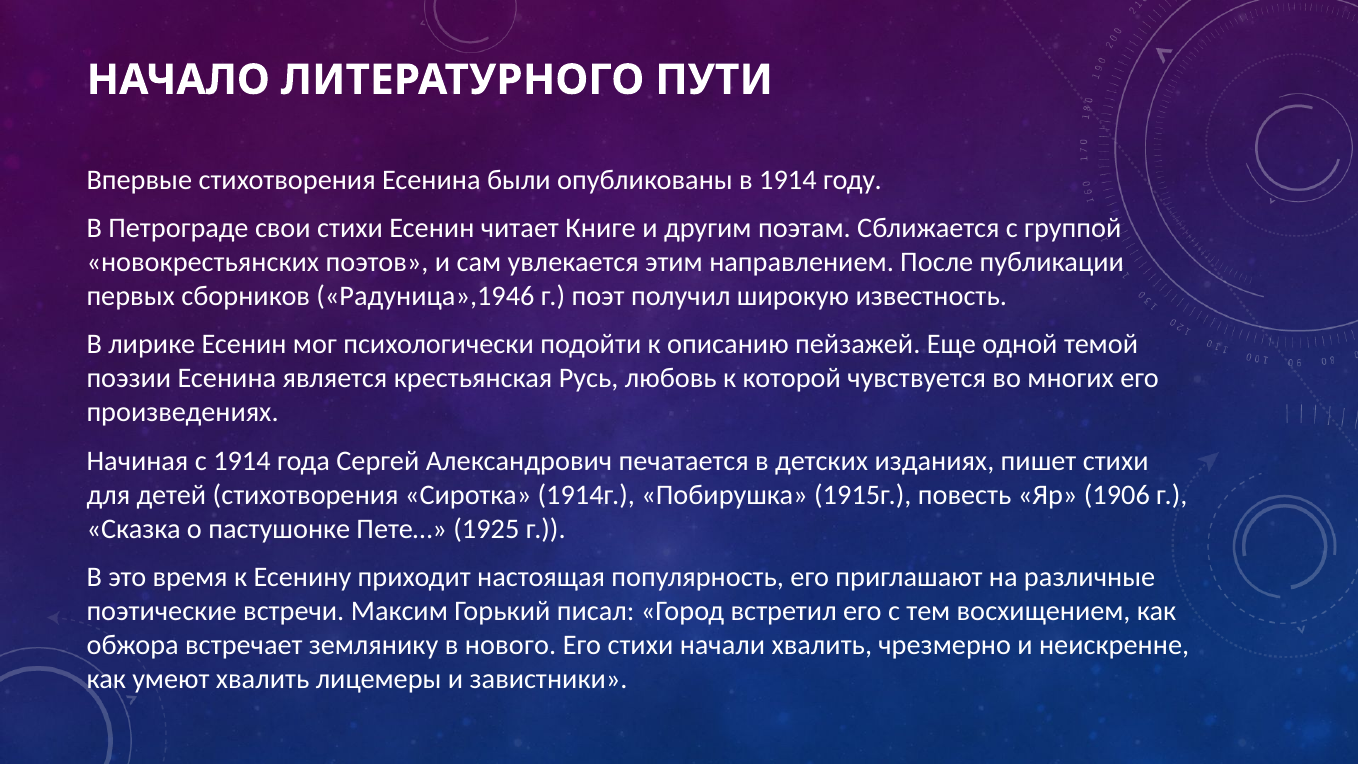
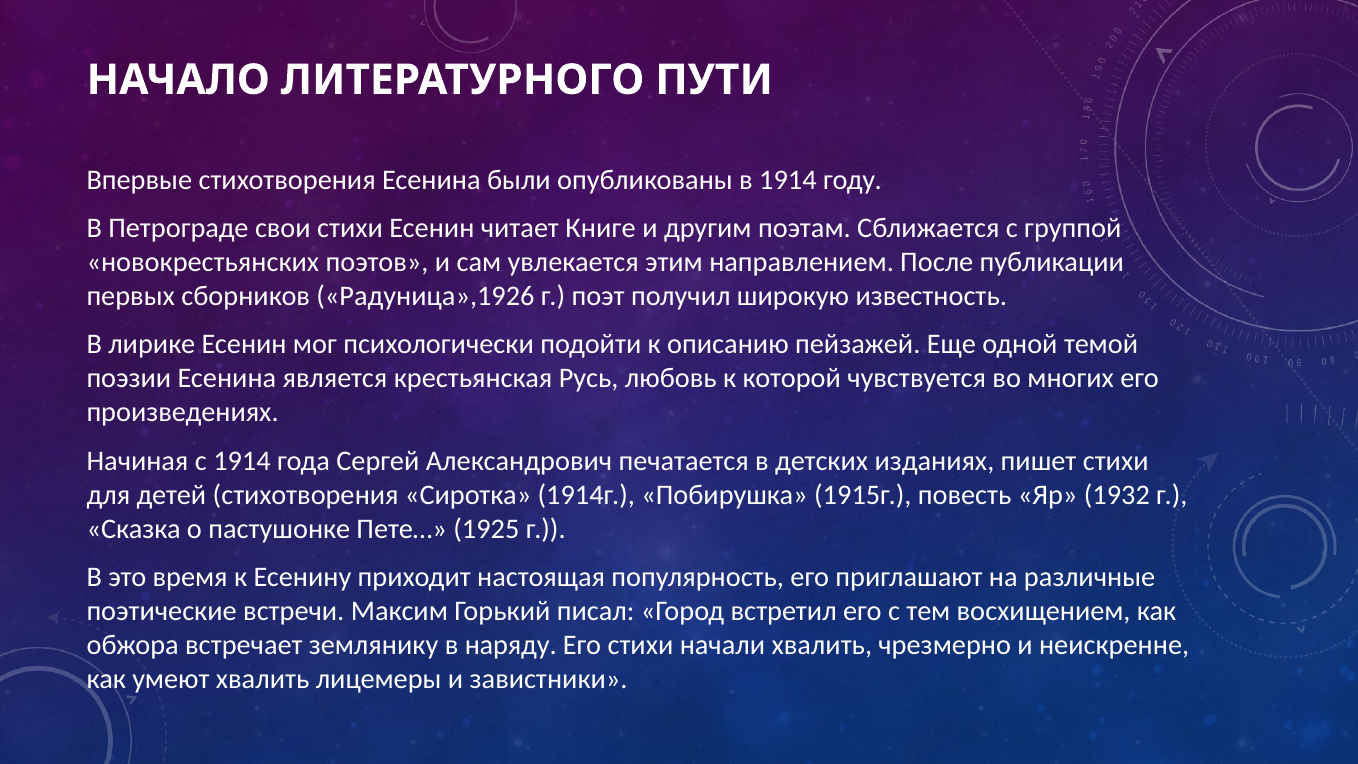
Радуница»,1946: Радуница»,1946 -> Радуница»,1926 (425, 296)
1906: 1906 -> 1932 (1117, 495)
нового: нового -> наряду (511, 645)
